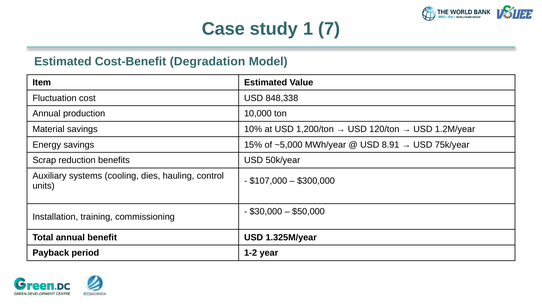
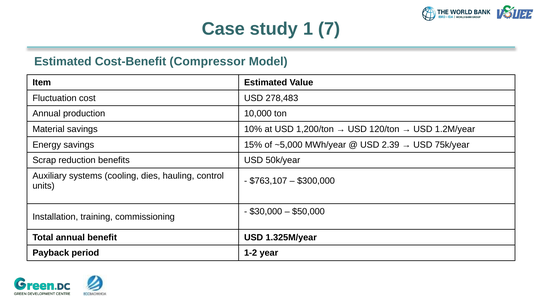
Degradation: Degradation -> Compressor (208, 62)
848,338: 848,338 -> 278,483 (282, 98)
8.91: 8.91 -> 2.39 (391, 145)
$107,000: $107,000 -> $763,107 (268, 181)
